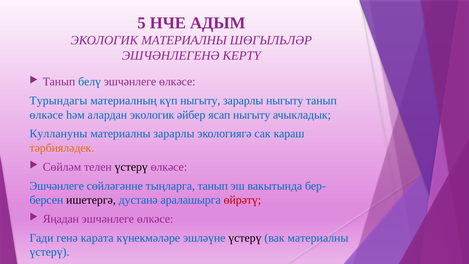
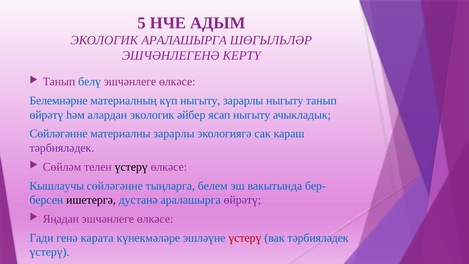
ЭКОЛОГИК МАТЕРИАЛНЫ: МАТЕРИАЛНЫ -> АРАЛАШЫРГА (184, 40)
Турындагы: Турындагы -> Белемнәрне (59, 101)
өлкәсе: өлкәсе -> өйрәтү (46, 115)
Куллануны: Куллануны -> Сөйләгәнне (59, 134)
тәрбияләдек colour: orange -> purple (62, 148)
Эшчәнлеге: Эшчәнлеге -> Кышлаучы (57, 186)
тыңларга танып: танып -> белем (213, 186)
өйрәтү colour: red -> purple (242, 200)
үстерү colour: black -> red (245, 238)
вак материалны: материалны -> тәрбияләдек (318, 238)
